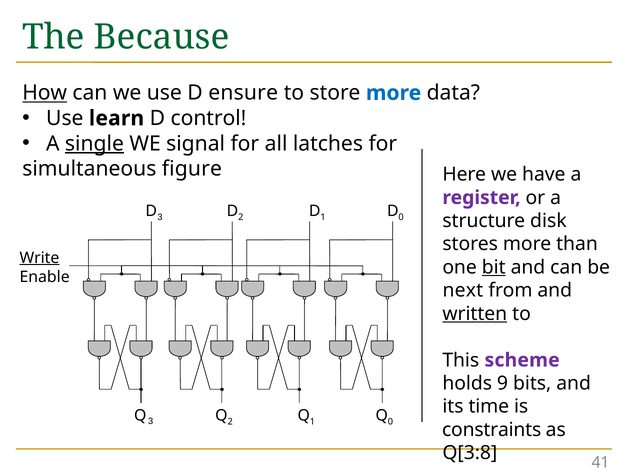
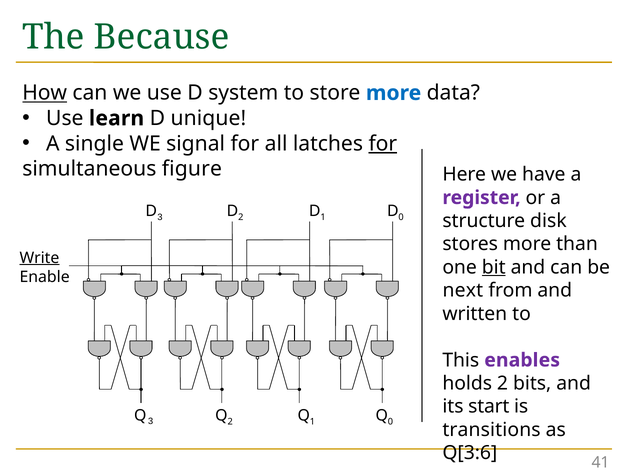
ensure: ensure -> system (243, 93)
control: control -> unique (208, 118)
single underline: present -> none (94, 144)
for underline: none -> present (383, 144)
written underline: present -> none (475, 314)
scheme: scheme -> enables (522, 360)
holds 9: 9 -> 2 (503, 383)
time: time -> start (489, 406)
constraints: constraints -> transitions (491, 430)
Q[3:8: Q[3:8 -> Q[3:6 (470, 453)
